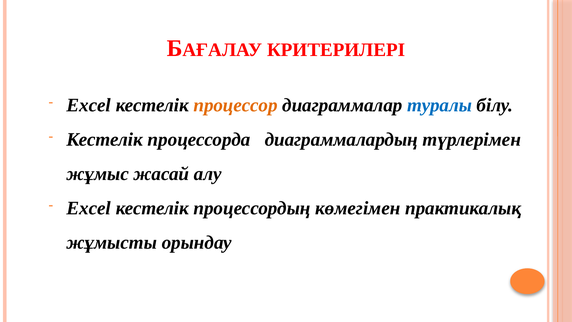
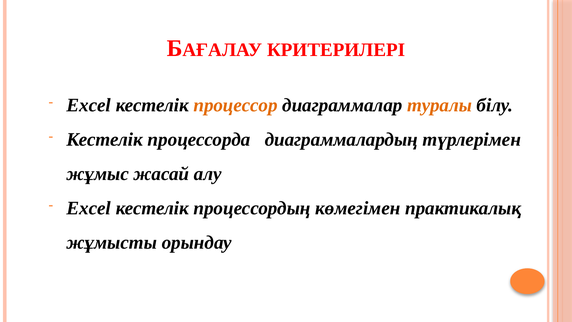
туралы colour: blue -> orange (440, 105)
